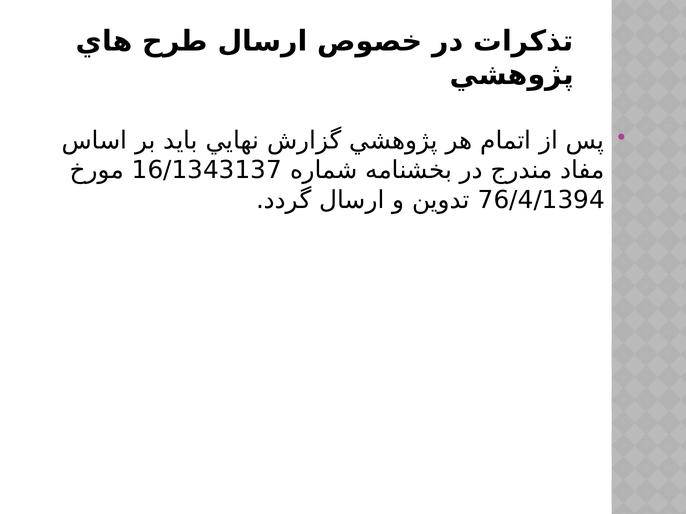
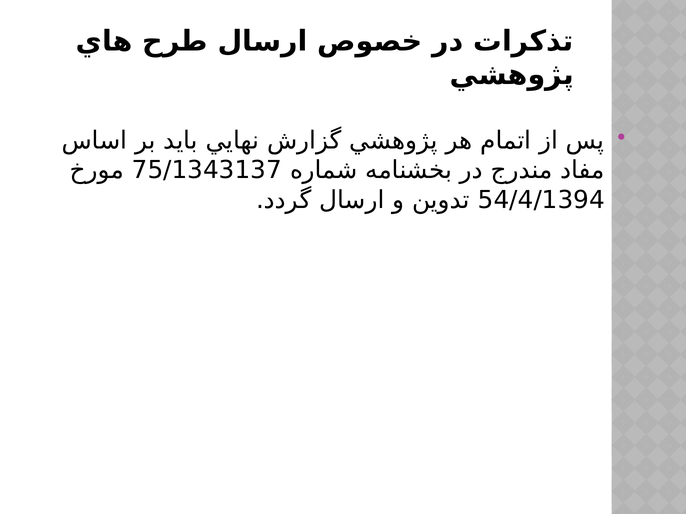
16/1343137: 16/1343137 -> 75/1343137 (207, 170)
76/4/1394: 76/4/1394 -> 54/4/1394 (541, 200)
